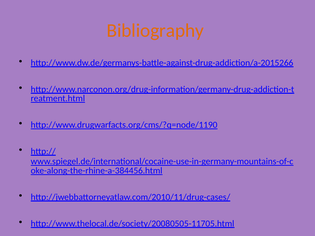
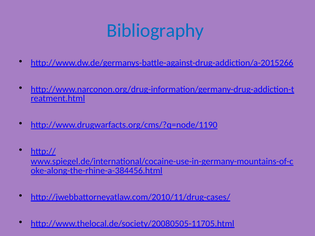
Bibliography colour: orange -> blue (155, 30)
